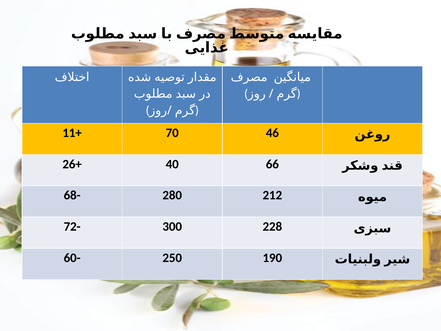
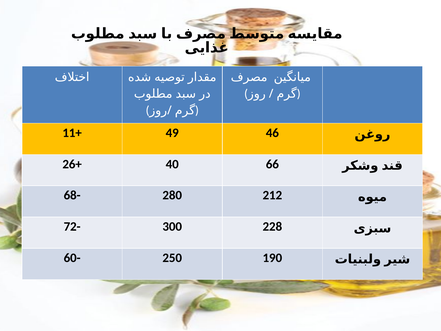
70: 70 -> 49 (172, 133)
